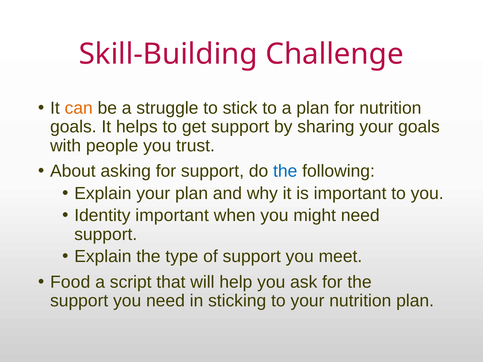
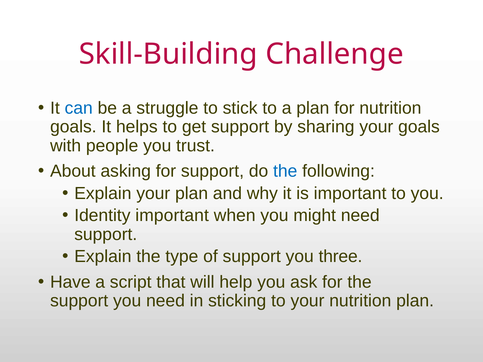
can colour: orange -> blue (79, 108)
meet: meet -> three (340, 257)
Food: Food -> Have (70, 282)
